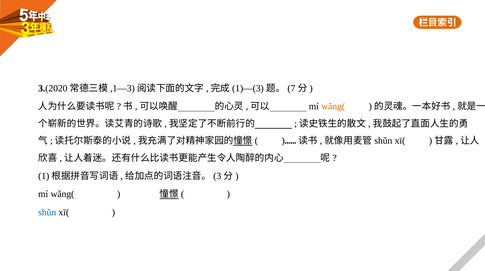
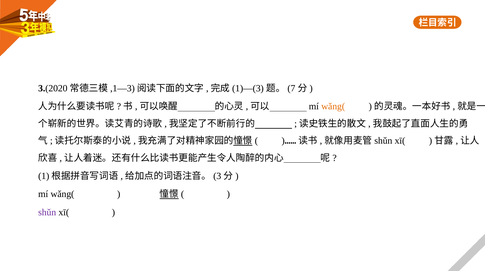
shǔn colour: blue -> purple (47, 212)
